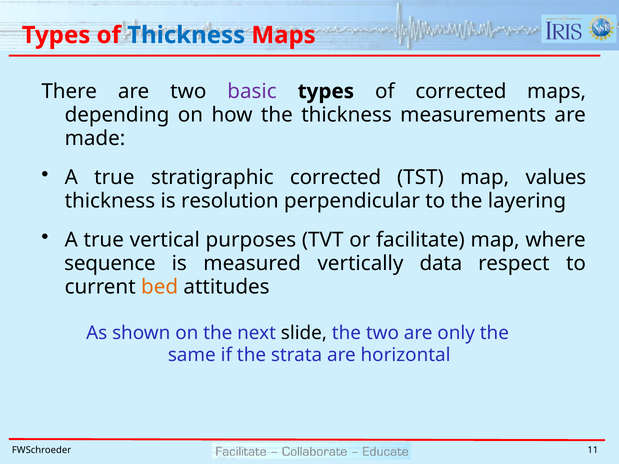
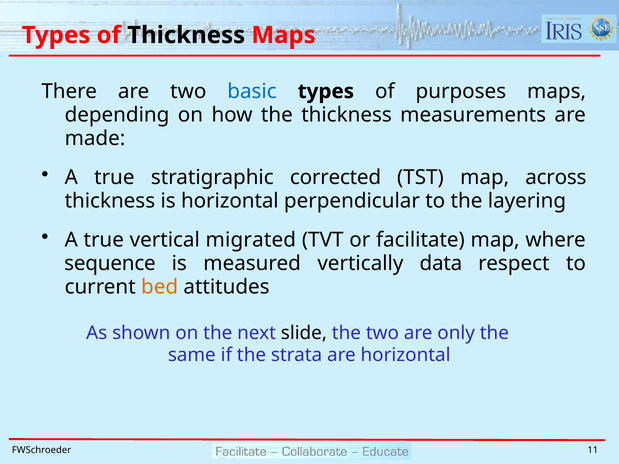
Thickness colour: blue -> black (186, 35)
basic colour: purple -> blue (252, 91)
of corrected: corrected -> purposes (461, 91)
values: values -> across (556, 177)
is resolution: resolution -> horizontal (230, 201)
purposes: purposes -> migrated (251, 240)
